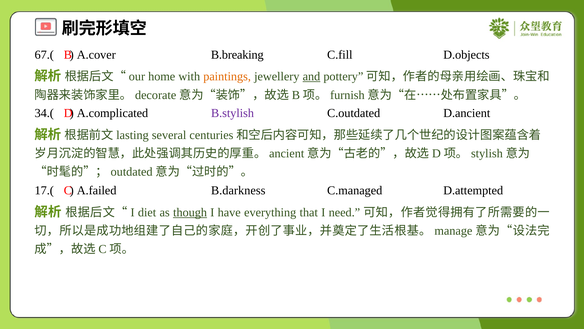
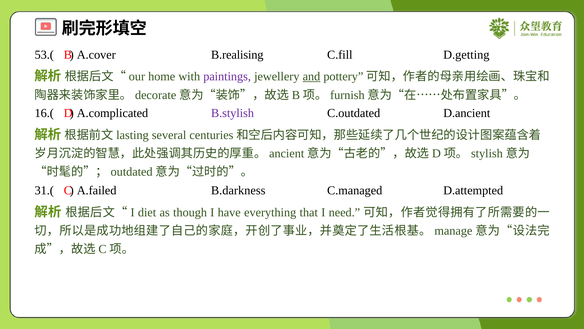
67.(: 67.( -> 53.( (44, 55)
B.breaking: B.breaking -> B.realising (237, 55)
D.objects: D.objects -> D.getting (466, 55)
paintings colour: orange -> purple (227, 76)
34.(: 34.( -> 16.( (44, 113)
17.(: 17.( -> 31.( (44, 190)
though underline: present -> none (190, 212)
